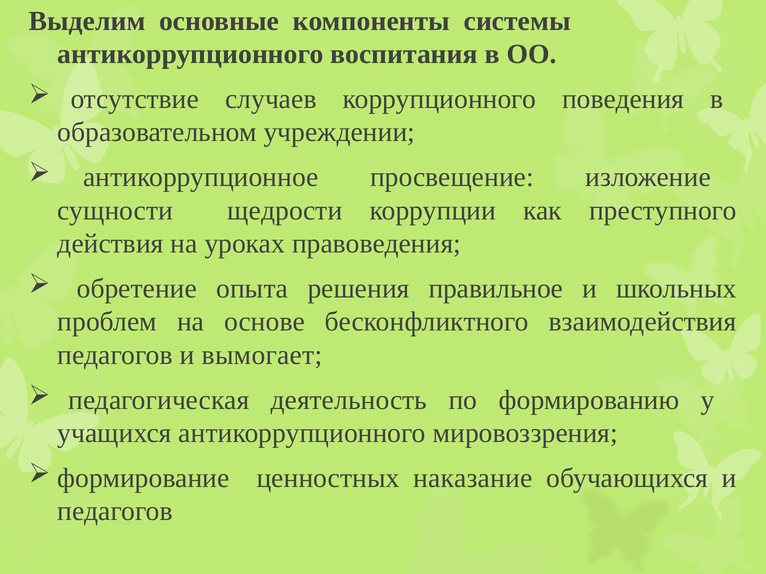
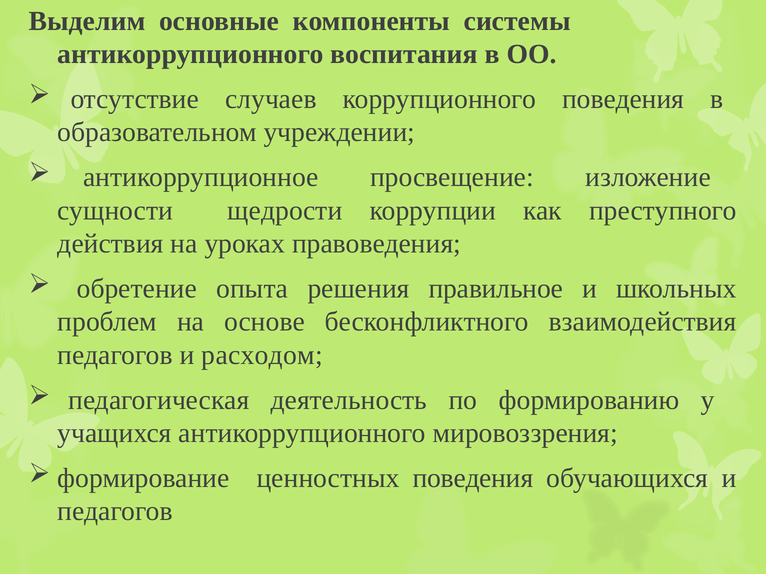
вымогает: вымогает -> расходом (262, 355)
ценностных наказание: наказание -> поведения (473, 479)
